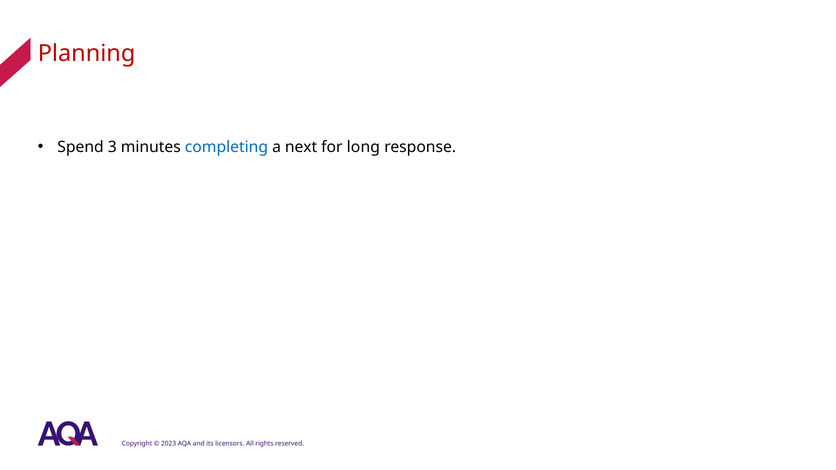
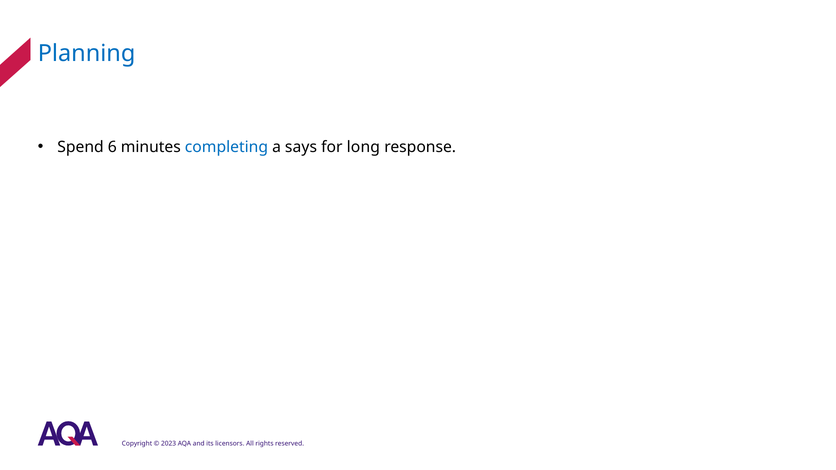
Planning colour: red -> blue (87, 53)
3: 3 -> 6 (112, 147)
next: next -> says (301, 147)
